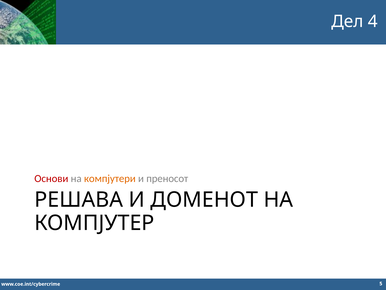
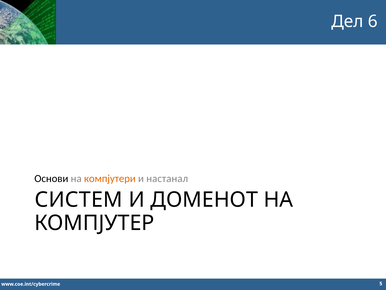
4: 4 -> 6 (373, 21)
Основи colour: red -> black (51, 178)
преносот: преносот -> настанал (167, 178)
РЕШАВА: РЕШАВА -> СИСТЕМ (79, 199)
